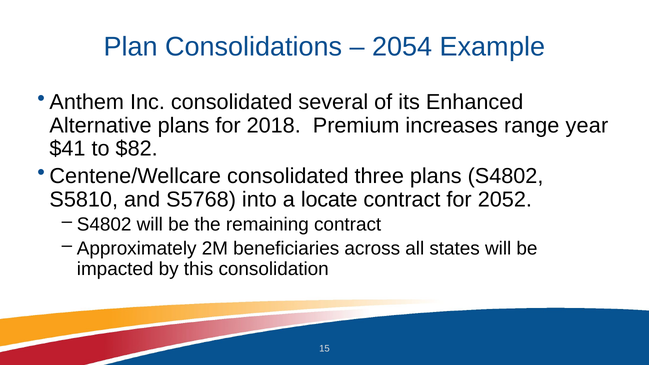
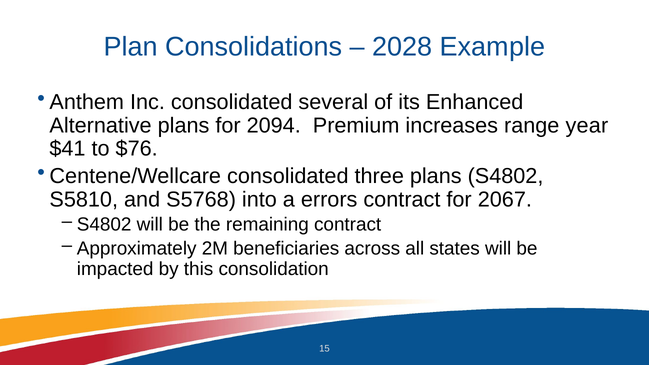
2054: 2054 -> 2028 (402, 47)
2018: 2018 -> 2094 (274, 125)
$82: $82 -> $76 (137, 149)
locate: locate -> errors (329, 200)
2052: 2052 -> 2067 (505, 200)
